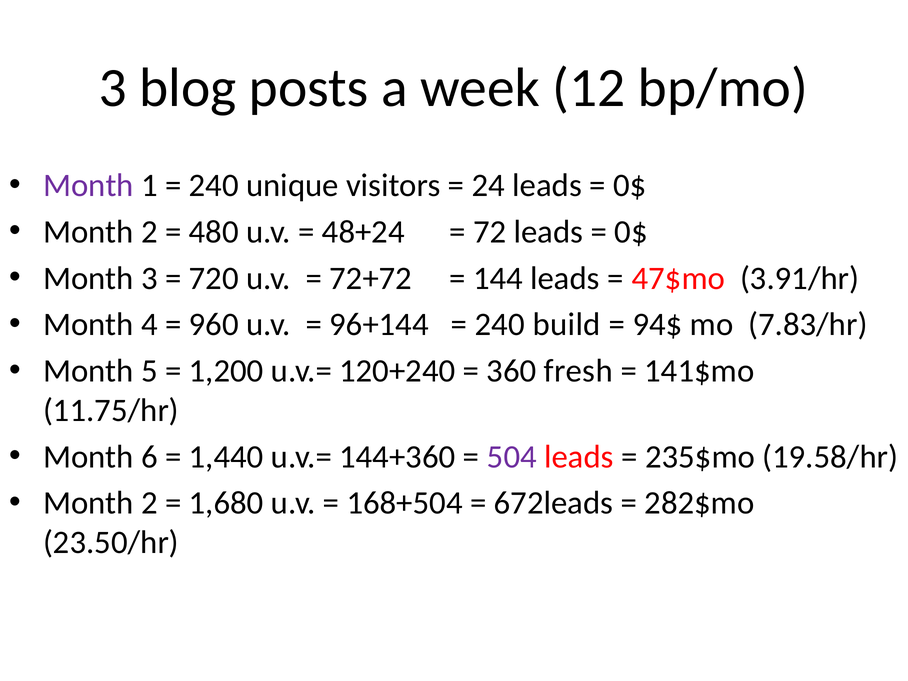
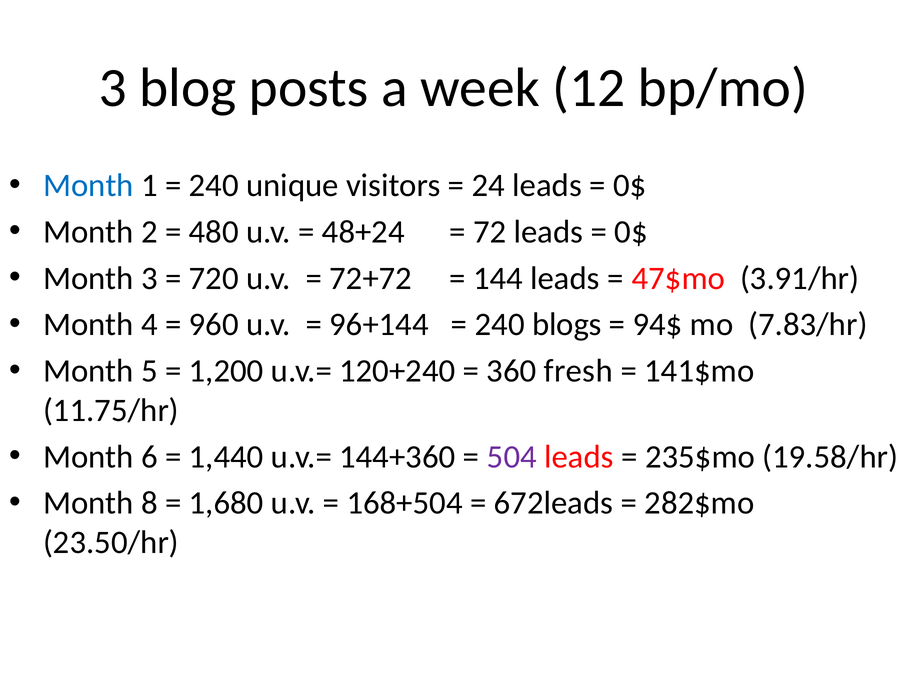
Month colour: purple -> blue (88, 185)
build: build -> blogs (567, 325)
2: 2 -> 8 (149, 503)
